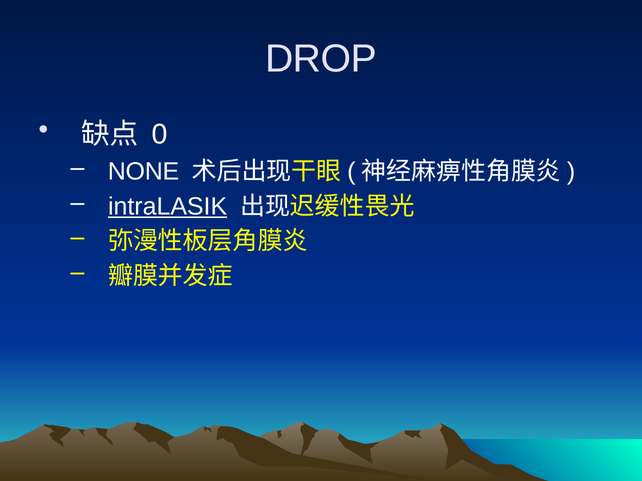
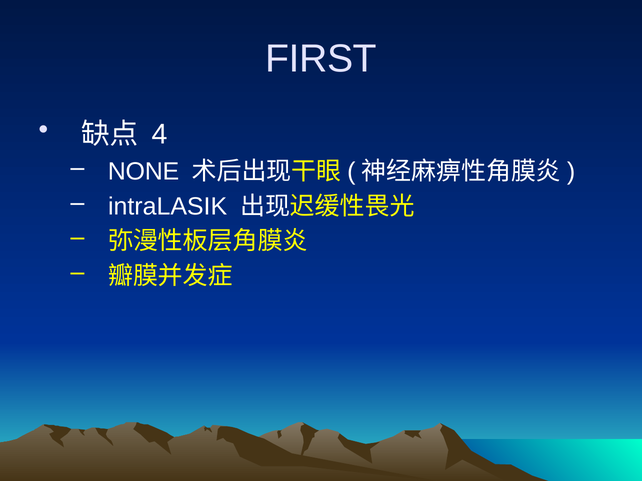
DROP: DROP -> FIRST (321, 59)
0: 0 -> 4 (160, 135)
intraLASIK underline: present -> none (168, 207)
